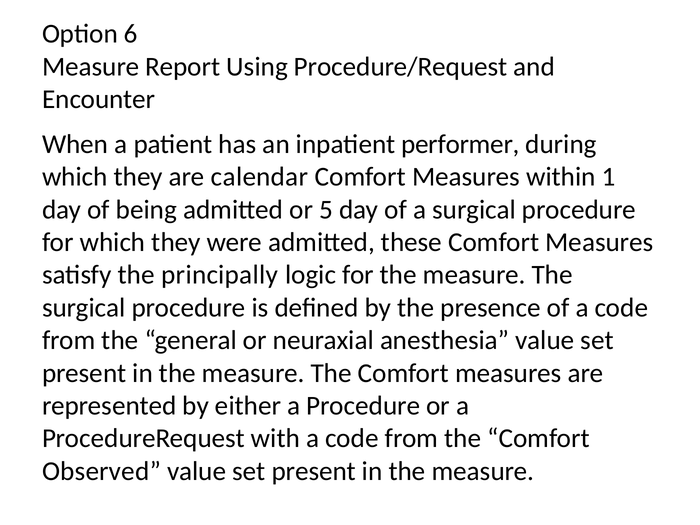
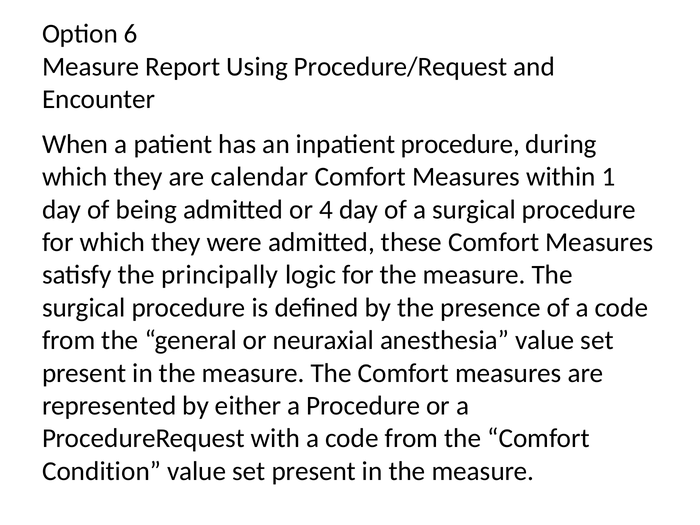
inpatient performer: performer -> procedure (460, 144)
5: 5 -> 4 (326, 210)
Observed: Observed -> Condition (102, 471)
